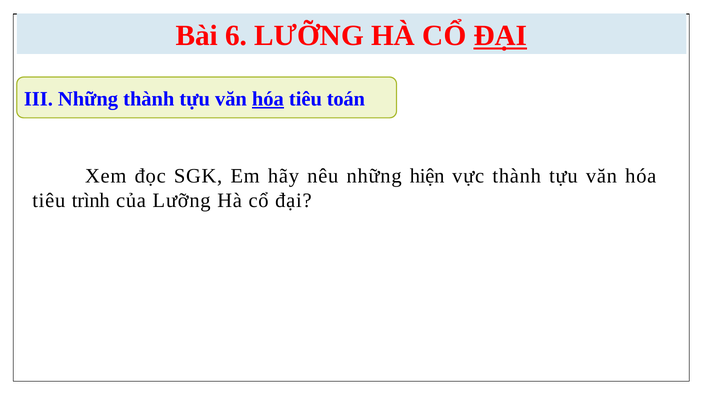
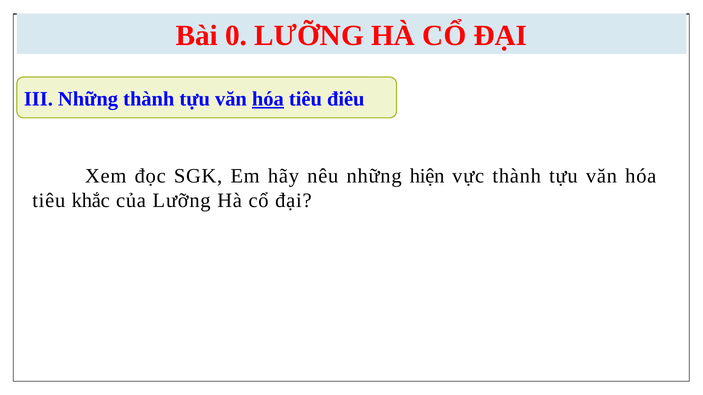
6: 6 -> 0 (236, 36)
ĐẠI underline: present -> none (500, 36)
toán: toán -> điêu (346, 99)
trình: trình -> khắc (91, 201)
